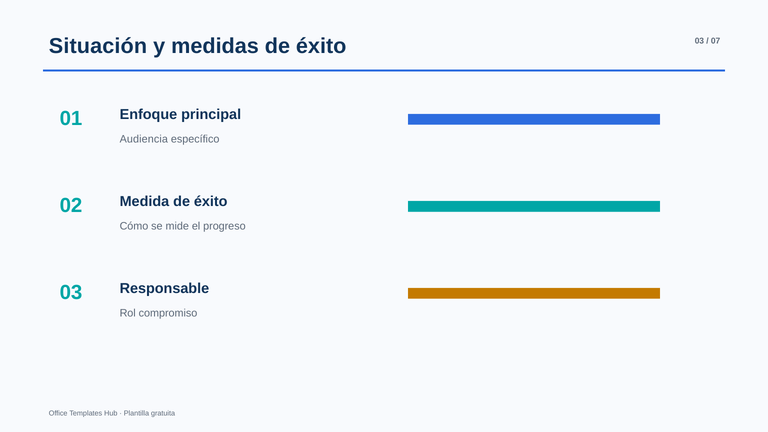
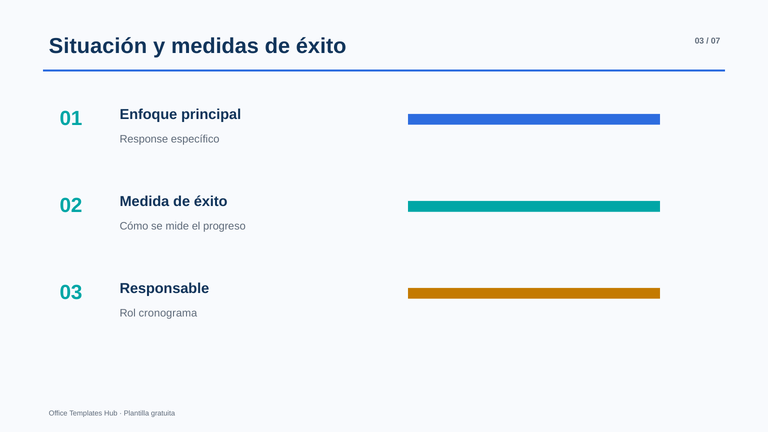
Audiencia: Audiencia -> Response (144, 139)
compromiso: compromiso -> cronograma (168, 313)
